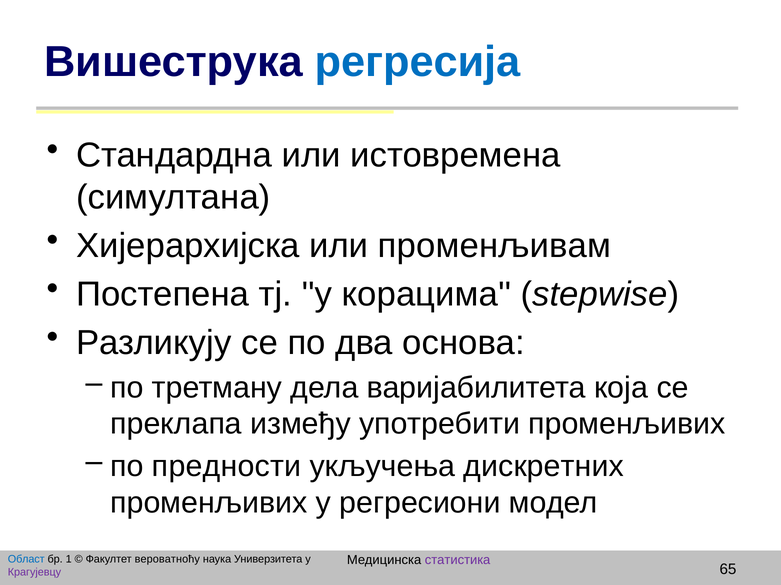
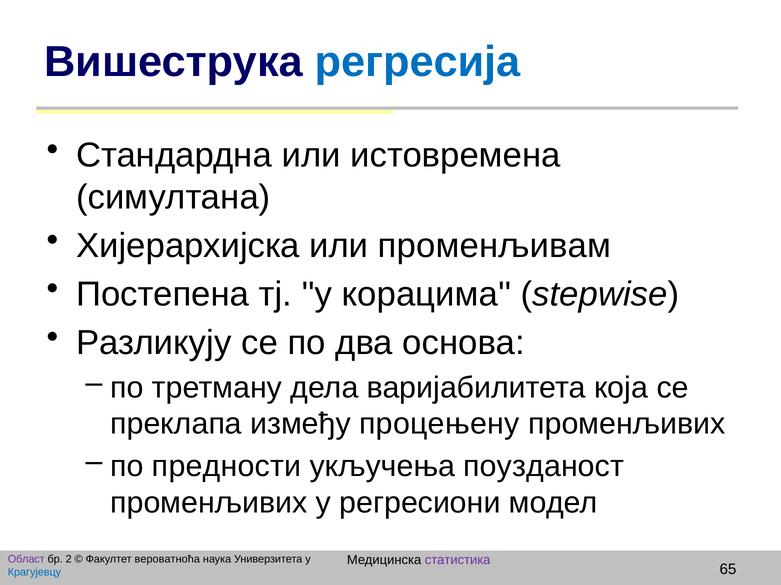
употребити: употребити -> процењену (439, 425)
дискретних: дискретних -> поузданост (544, 467)
Област colour: blue -> purple (26, 560)
1: 1 -> 2 (69, 560)
вероватноћу: вероватноћу -> вероватноћа (167, 560)
Крагујевцу colour: purple -> blue (34, 573)
